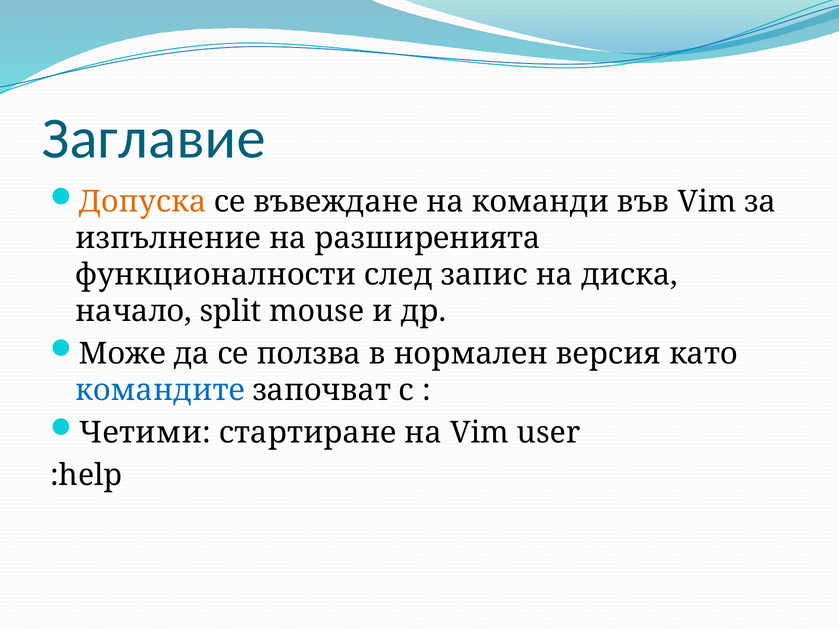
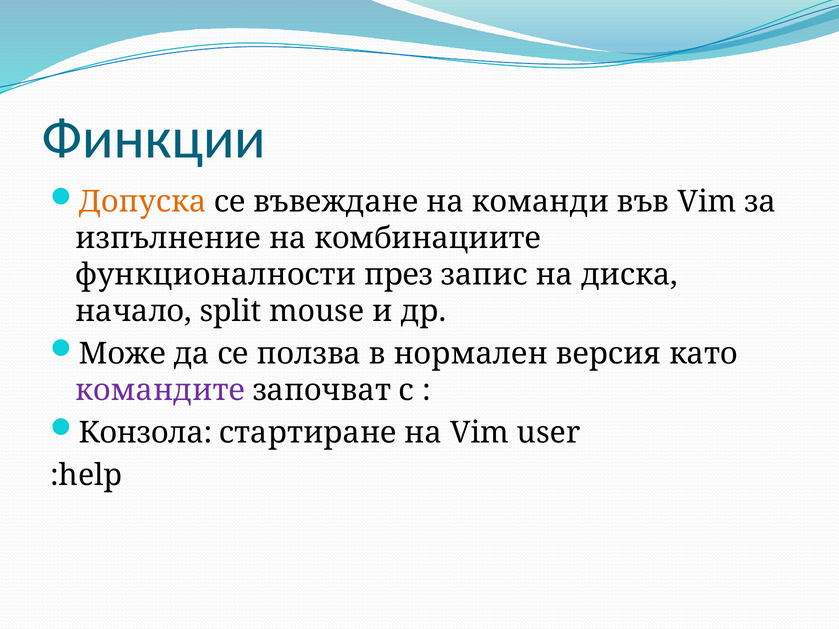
Заглавие: Заглавие -> Финкции (154, 139)
разширенията: разширенията -> комбинациите (428, 238)
след: след -> през (399, 275)
командите colour: blue -> purple (160, 390)
Четими: Четими -> Конзола (145, 433)
